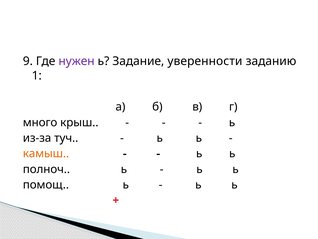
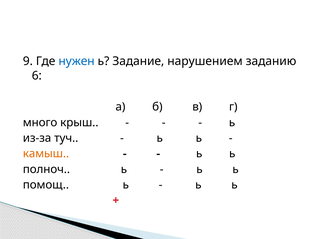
нужен colour: purple -> blue (77, 61)
уверенности: уверенности -> нарушением (205, 61)
1: 1 -> 6 (37, 75)
